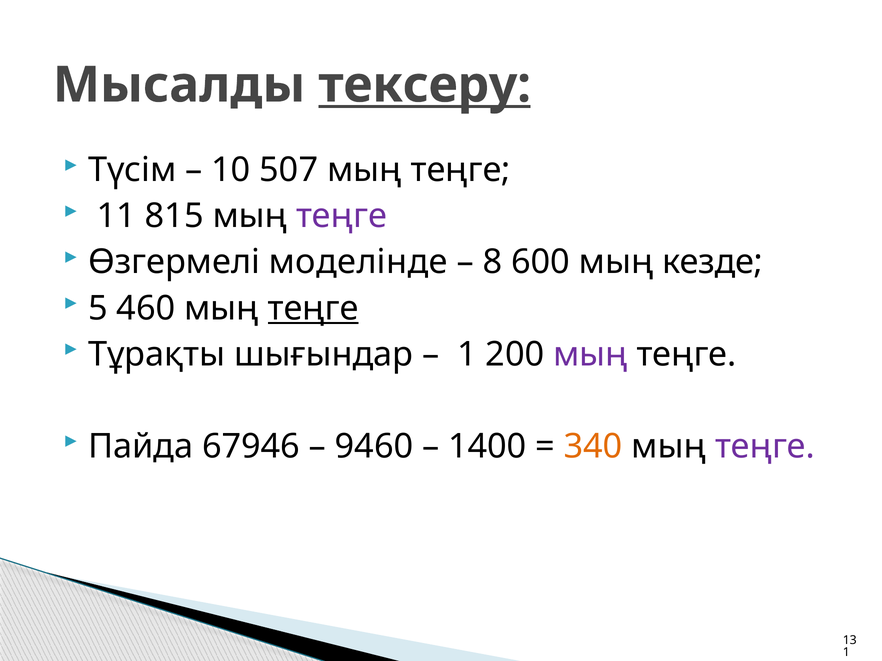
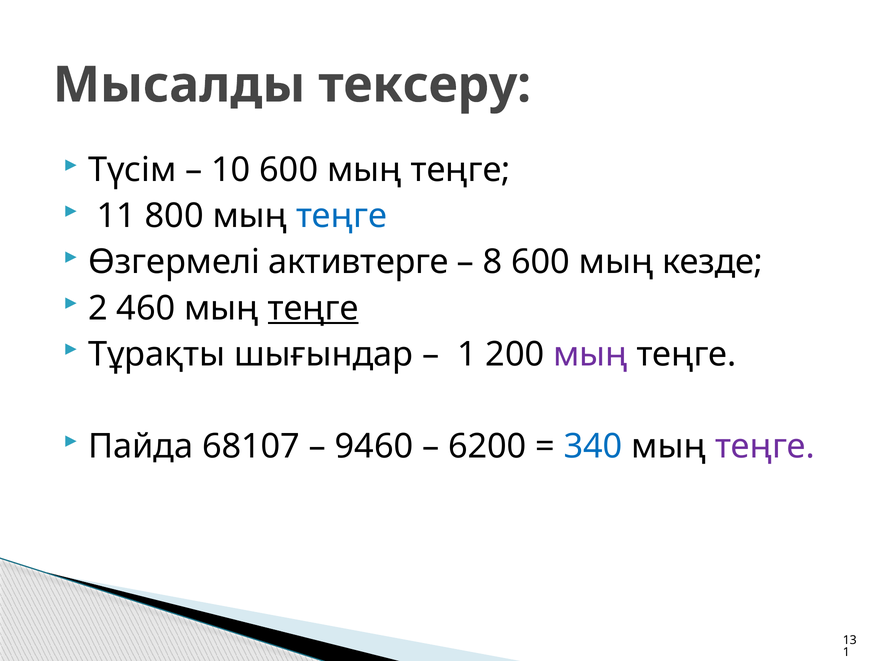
тексеру underline: present -> none (425, 85)
10 507: 507 -> 600 (289, 170)
815: 815 -> 800 (174, 216)
теңге colour: purple -> blue (342, 216)
моделінде: моделінде -> активтерге (359, 262)
5: 5 -> 2 (98, 308)
67946: 67946 -> 68107 (251, 447)
1400: 1400 -> 6200 (487, 447)
340 colour: orange -> blue (593, 447)
